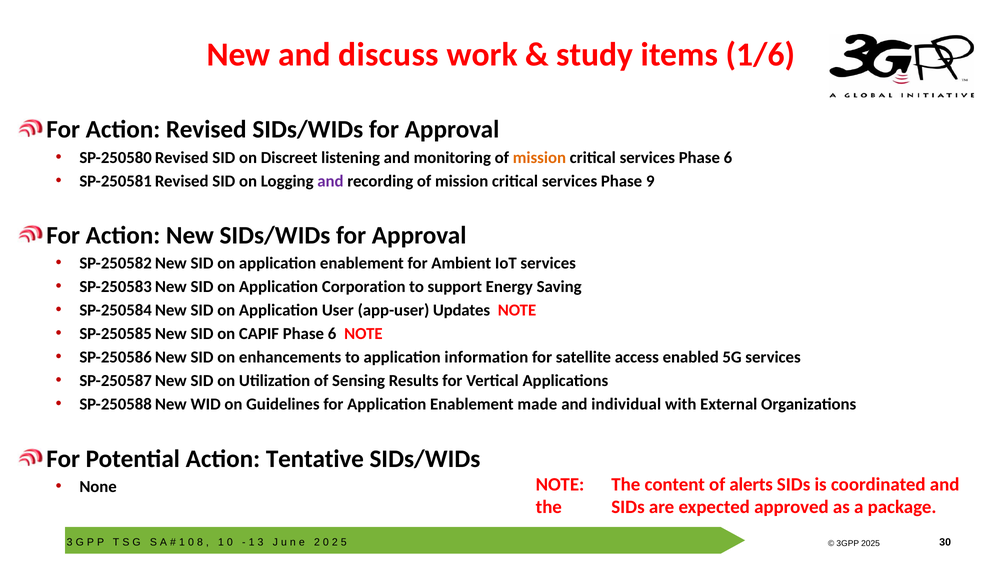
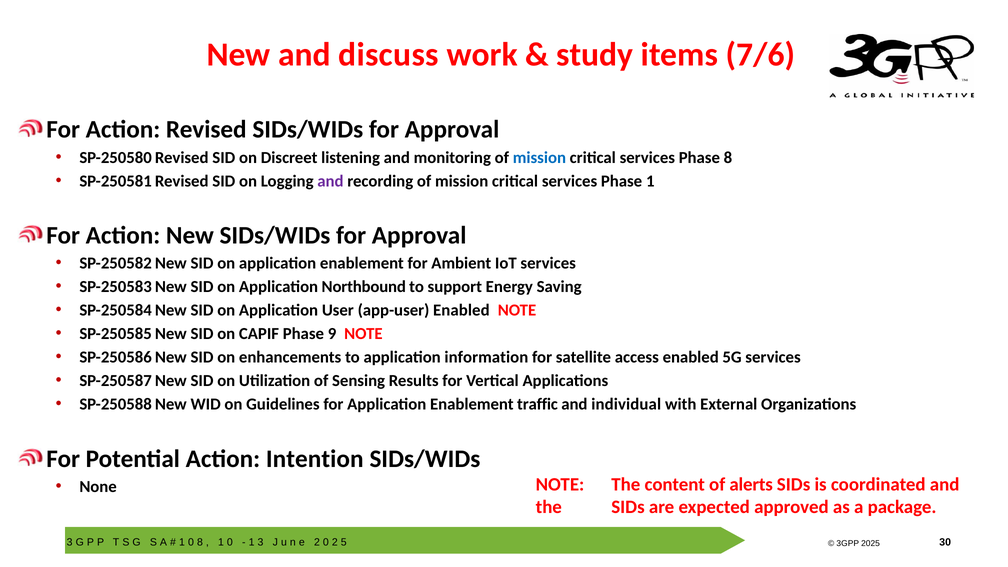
1/6: 1/6 -> 7/6 (760, 55)
mission colour: orange -> blue (539, 158)
services Phase 6: 6 -> 8 (728, 158)
Phase 9: 9 -> 1 (650, 181)
Corporation: Corporation -> Northbound (364, 287)
app-user Updates: Updates -> Enabled (461, 310)
CAPIF Phase 6: 6 -> 9 (332, 334)
made: made -> traffic (538, 404)
Tentative: Tentative -> Intention (315, 459)
